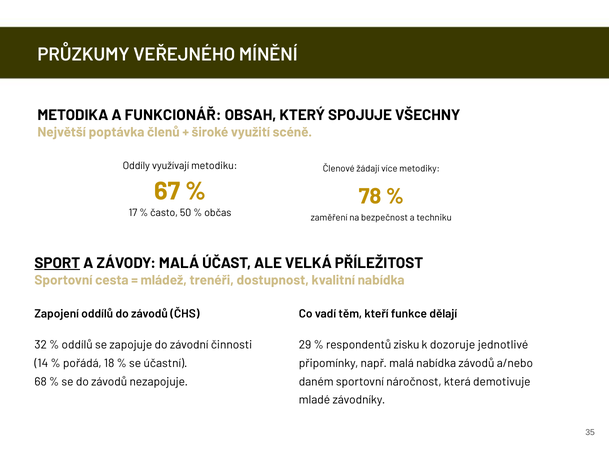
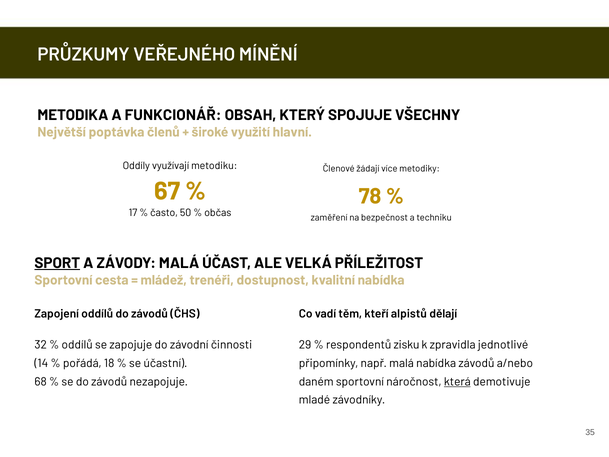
scéně: scéně -> hlavní (292, 132)
funkce: funkce -> alpistů (409, 314)
dozoruje: dozoruje -> zpravidla (453, 344)
která underline: none -> present (457, 381)
